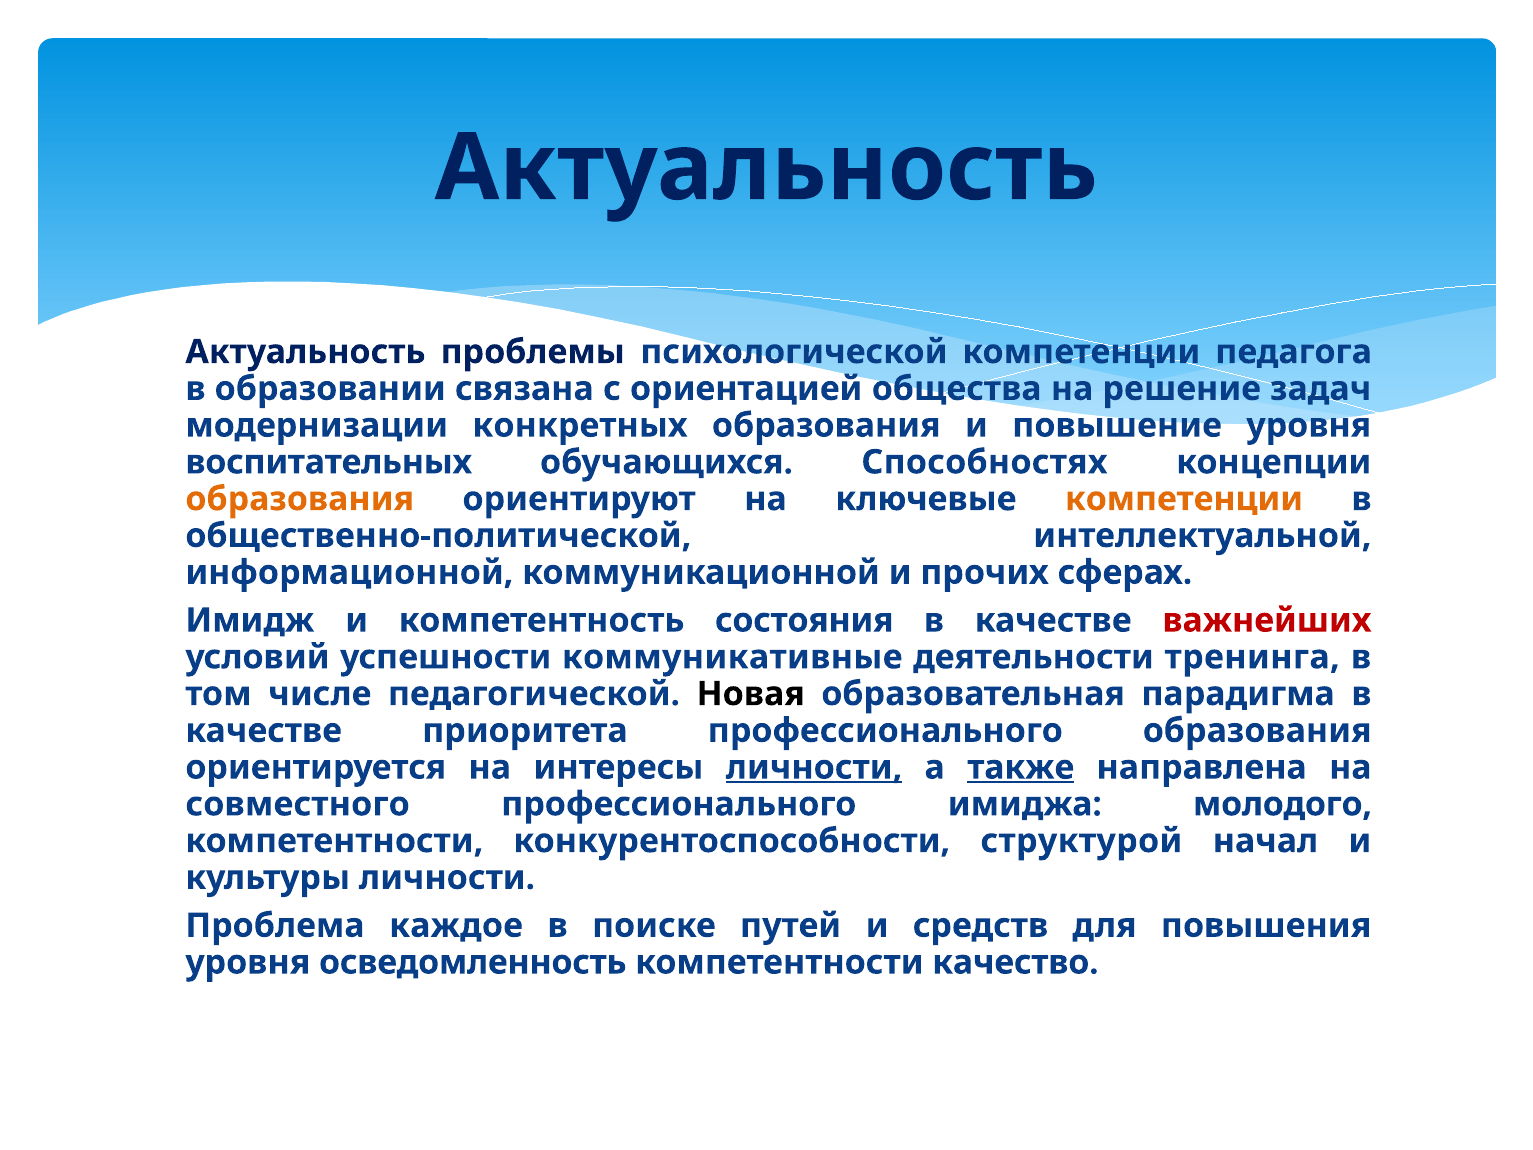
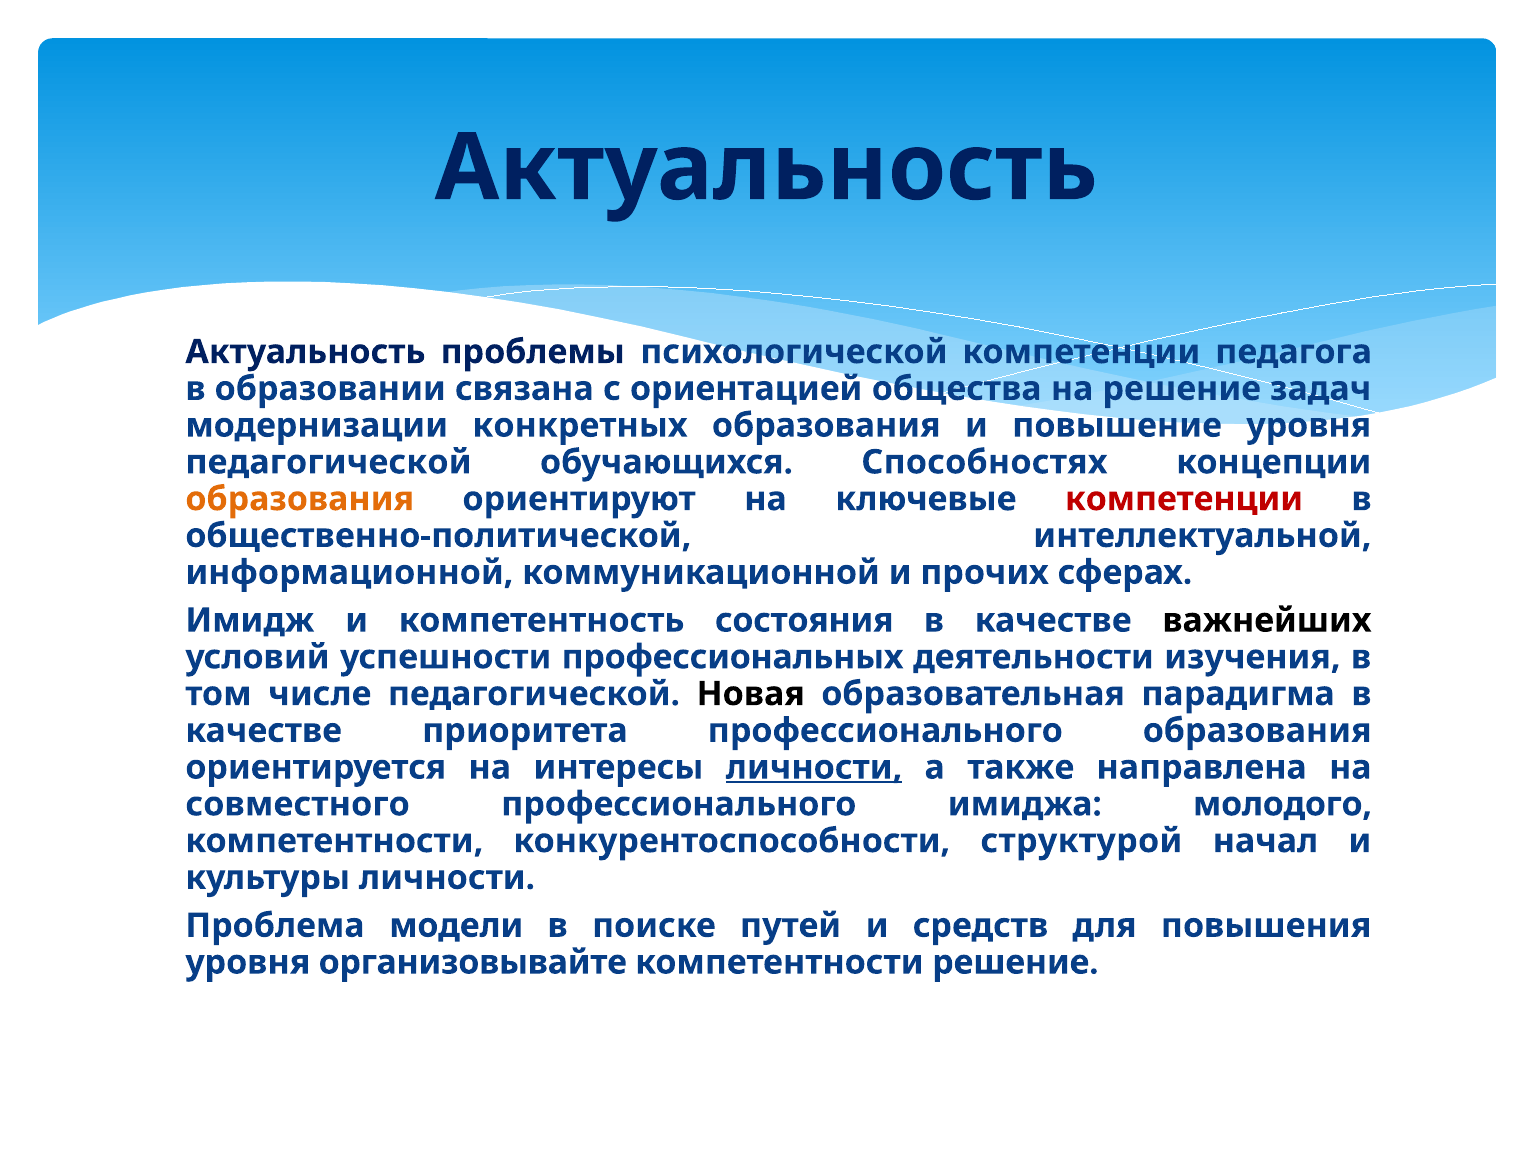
воспитательных: воспитательных -> педагогической (328, 462)
компетенции colour: orange -> red (1184, 499)
важнейших colour: red -> black (1267, 620)
коммуникативные: коммуникативные -> профессиональных (733, 657)
тренинга: тренинга -> изучения (1252, 657)
также underline: present -> none (1021, 767)
каждое: каждое -> модели (456, 925)
осведомленность: осведомленность -> организовывайте (473, 962)
компетентности качество: качество -> решение (1015, 962)
